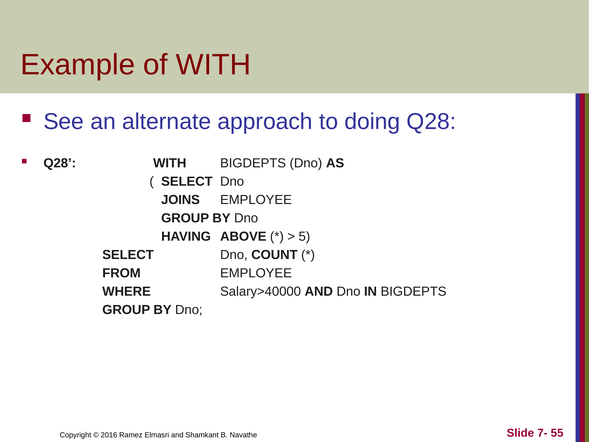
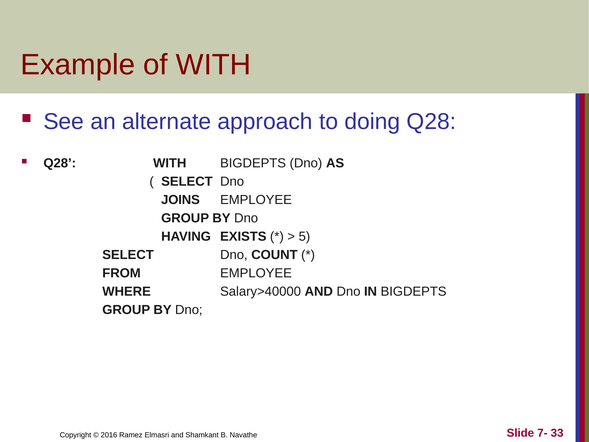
ABOVE: ABOVE -> EXISTS (243, 237)
55: 55 -> 33 (557, 433)
